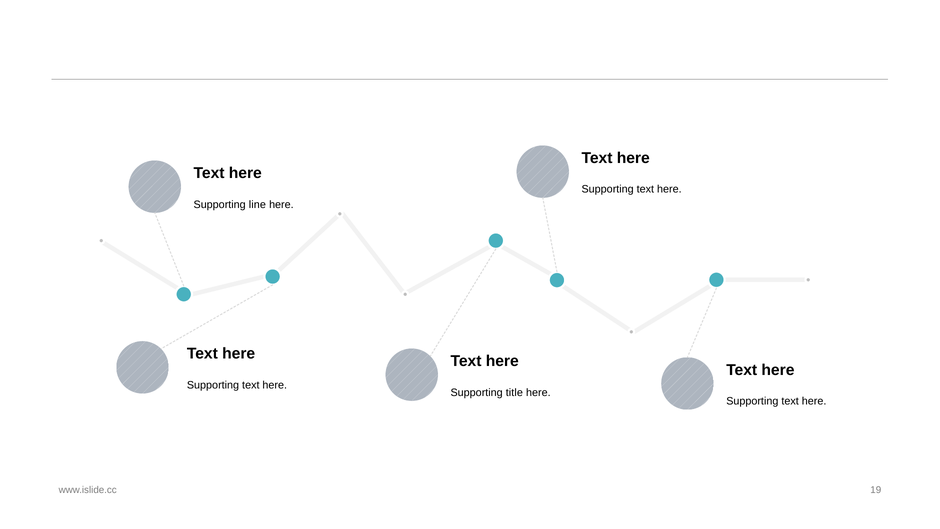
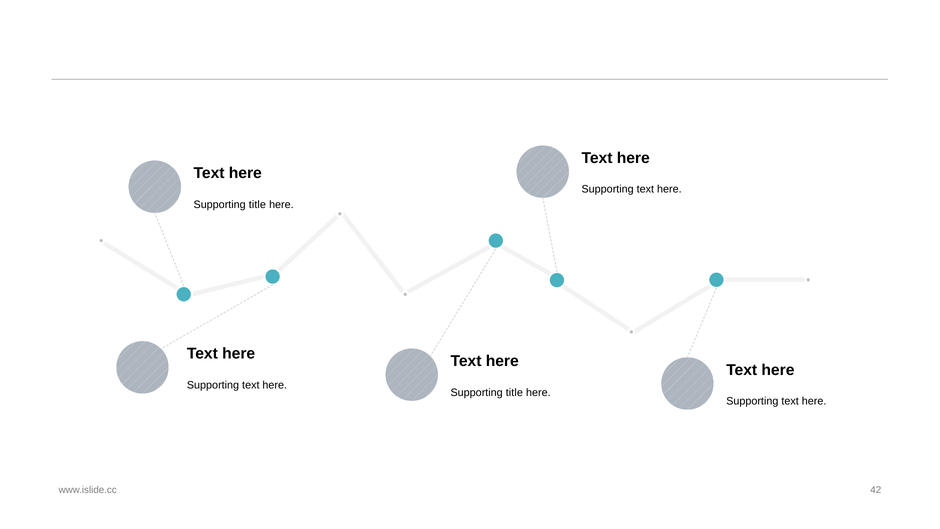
line: line -> title (257, 204)
19: 19 -> 42 (876, 490)
